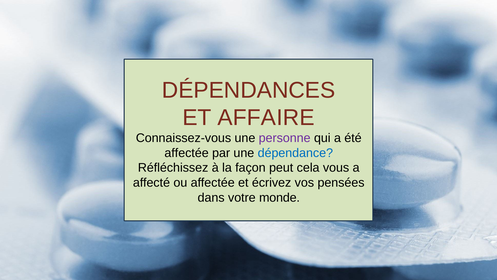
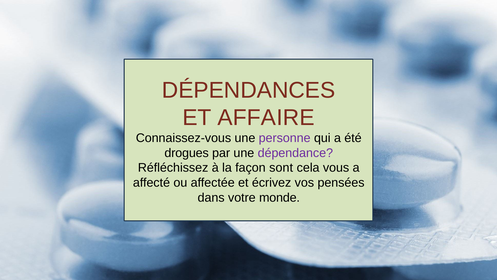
affectée: affectée -> drogues (187, 153)
dépendance colour: blue -> purple (295, 153)
peut: peut -> sont (281, 168)
